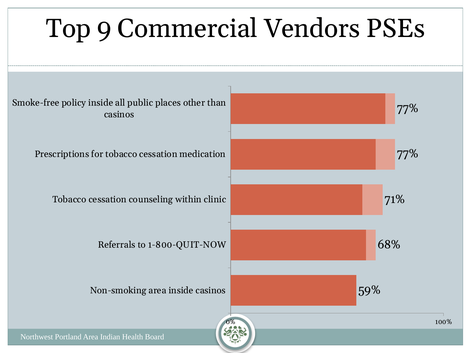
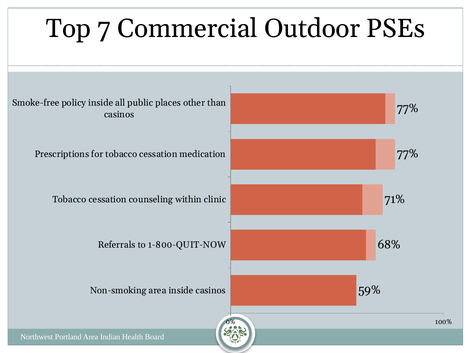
9: 9 -> 7 (104, 29)
Vendors: Vendors -> Outdoor (312, 29)
